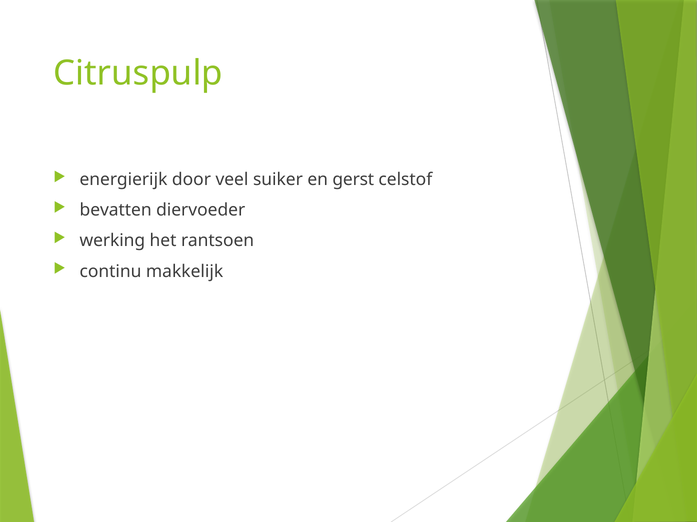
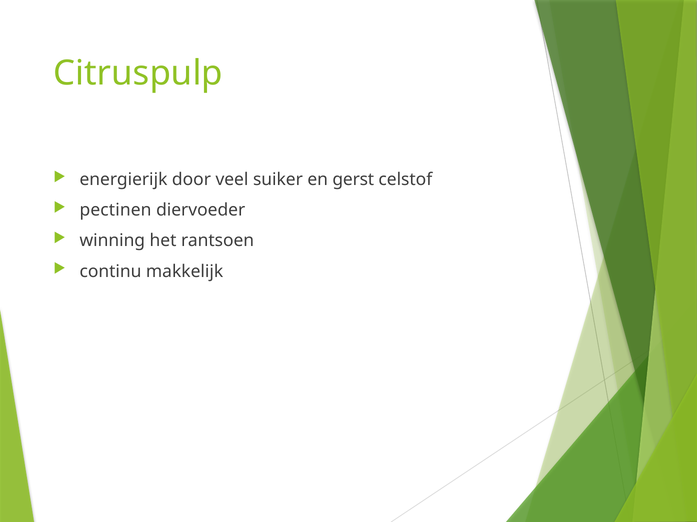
bevatten: bevatten -> pectinen (116, 210)
werking: werking -> winning (112, 241)
